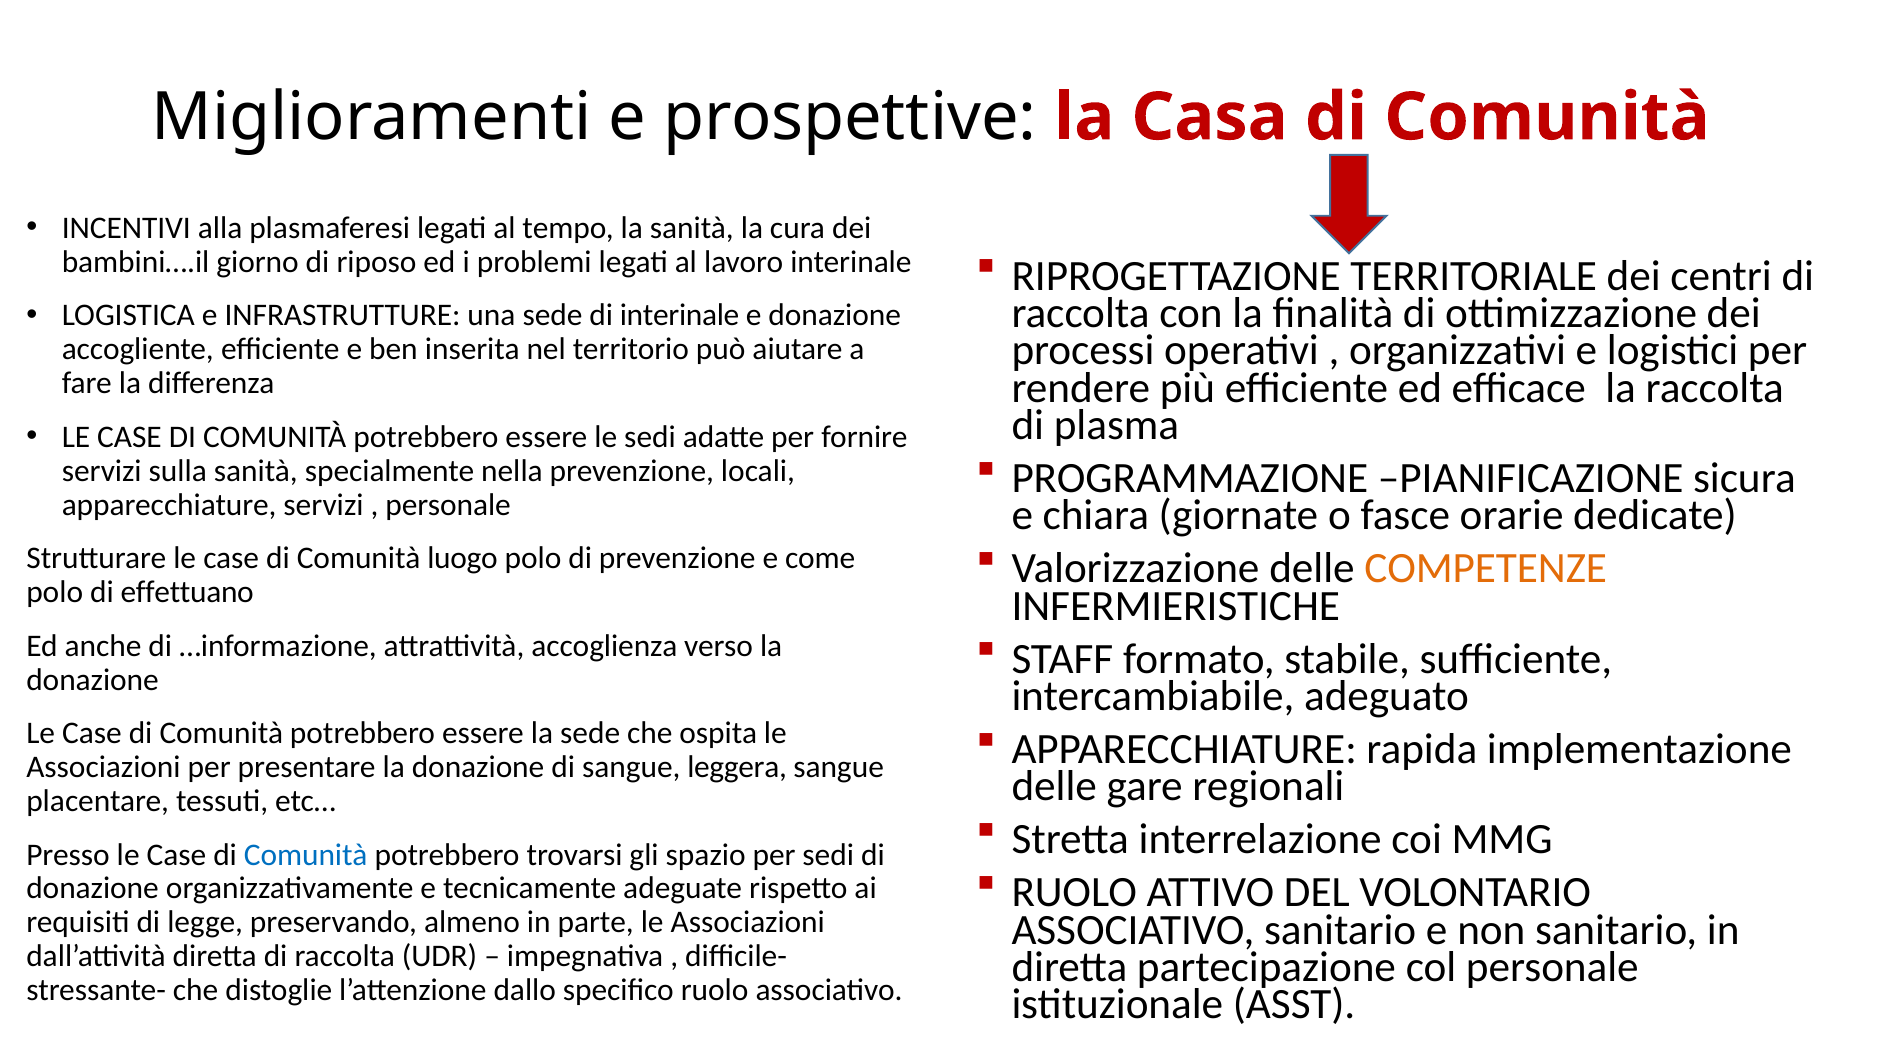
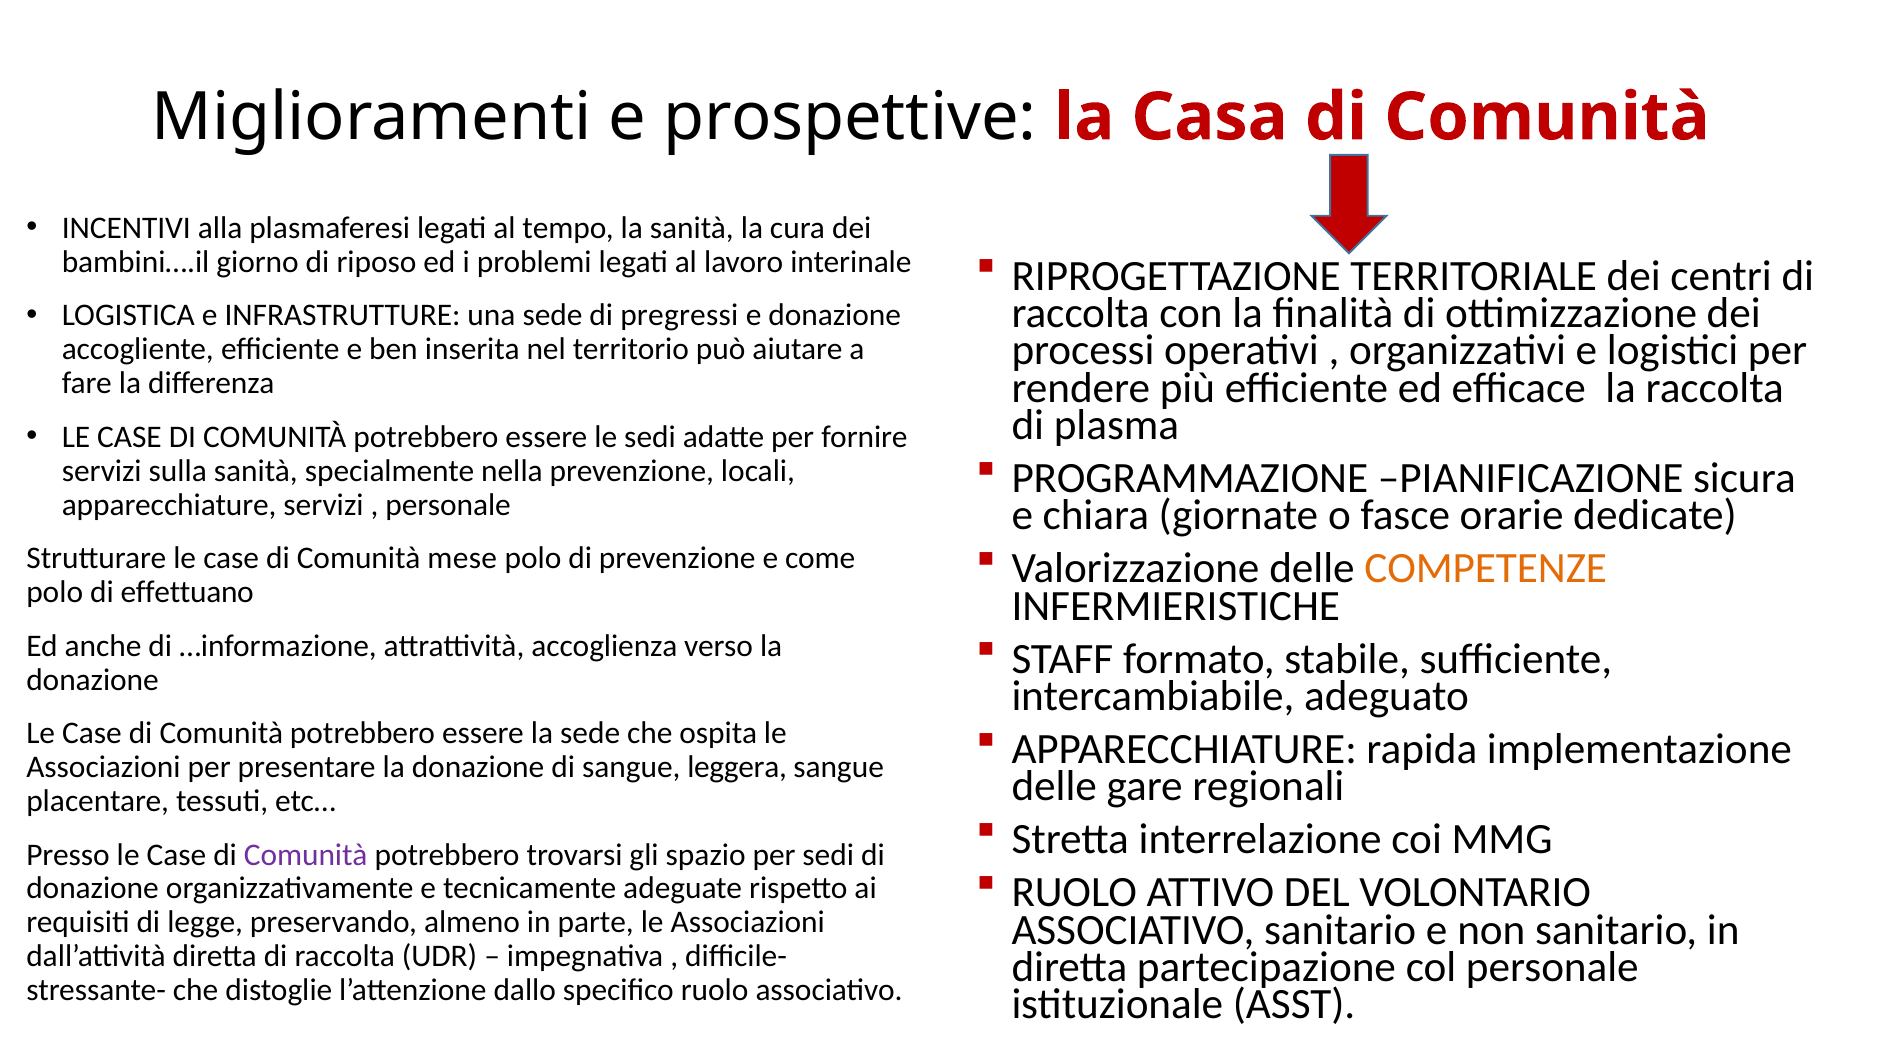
di interinale: interinale -> pregressi (679, 316)
luogo: luogo -> mese (462, 559)
Comunità colour: blue -> purple (306, 855)
